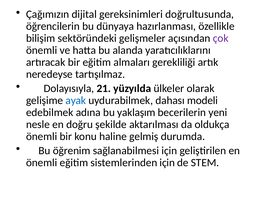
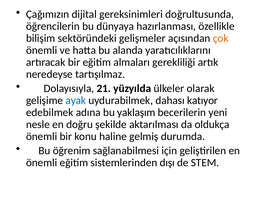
çok colour: purple -> orange (221, 38)
modeli: modeli -> katıyor (202, 101)
sistemlerinden için: için -> dışı (167, 163)
